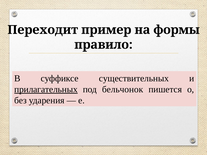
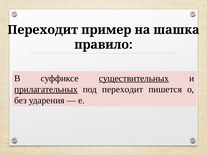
формы: формы -> шашка (176, 30)
существительных underline: none -> present (134, 78)
под бельчонок: бельчонок -> переходит (123, 90)
